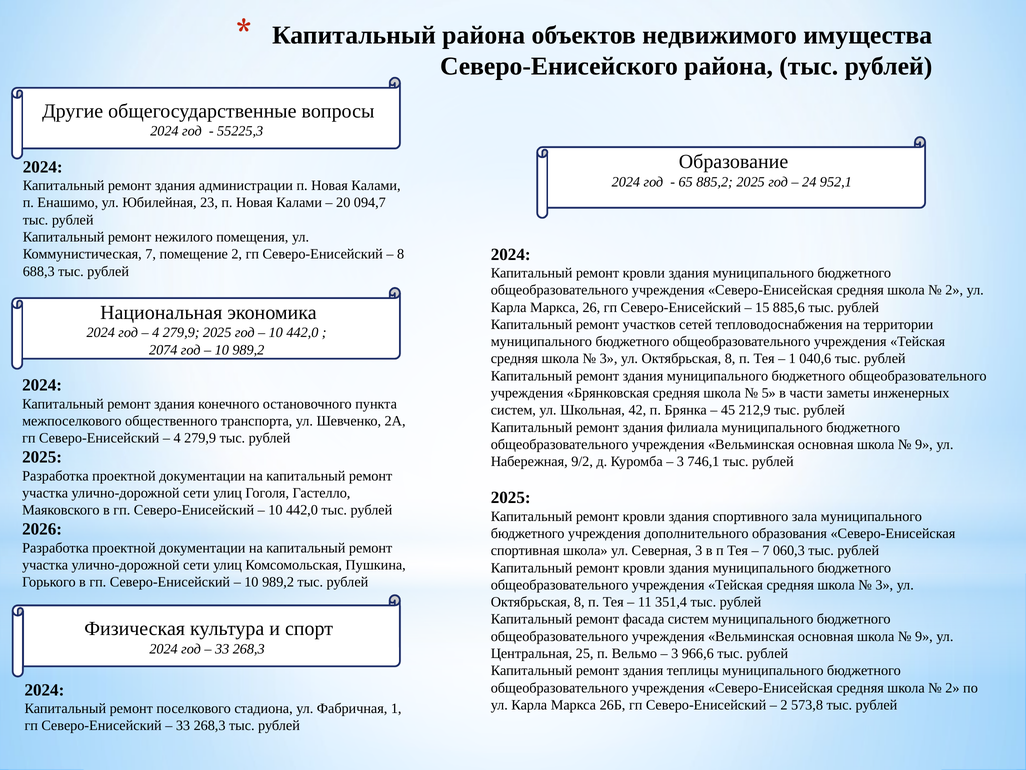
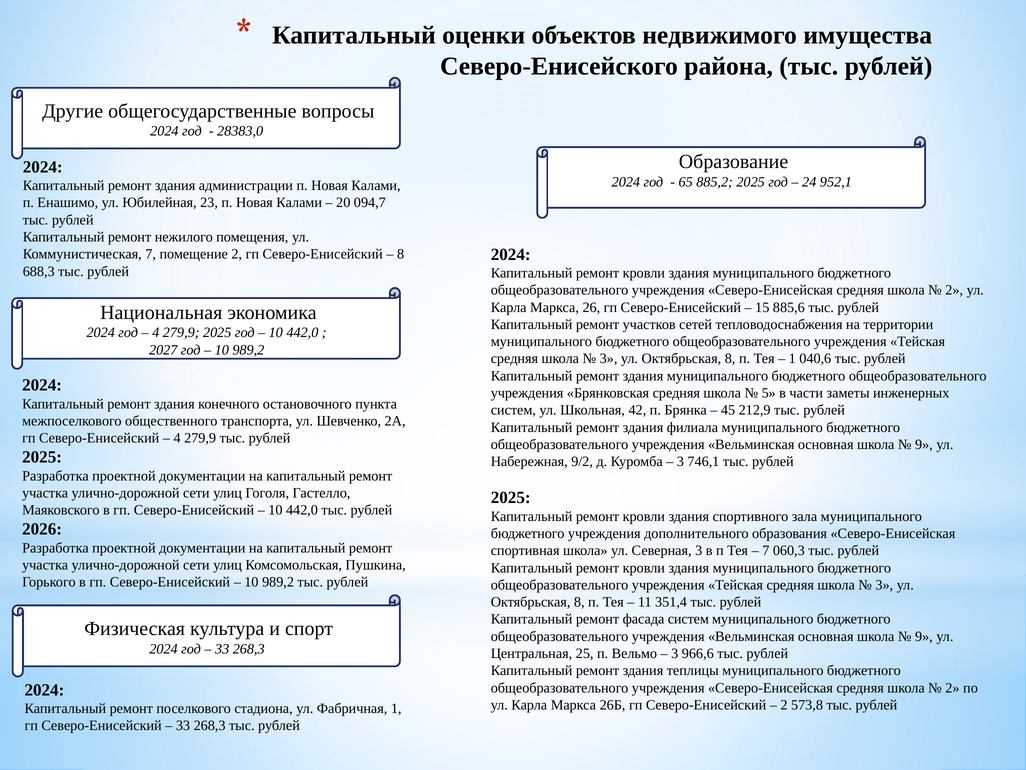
Капитальный района: района -> оценки (484, 35)
55225,3: 55225,3 -> 28383,0 (240, 131)
2074: 2074 -> 2027 (163, 350)
